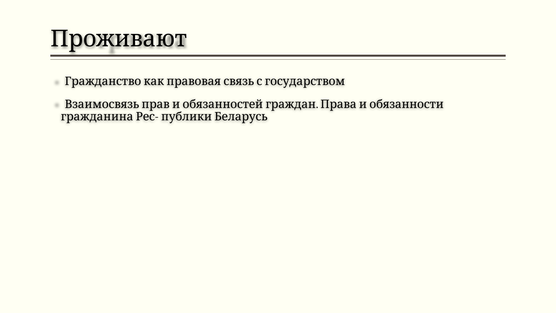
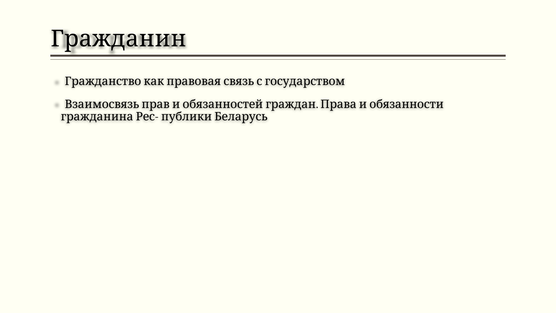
Проживают: Проживают -> Гражданин (119, 39)
